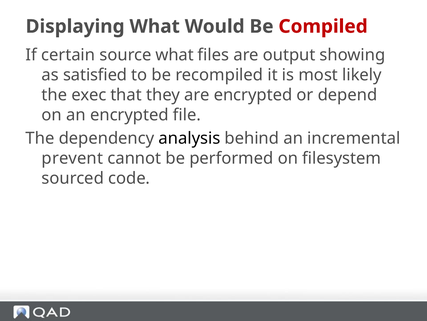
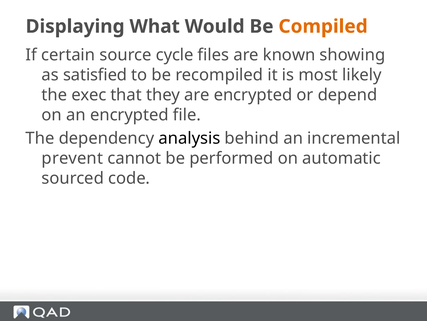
Compiled colour: red -> orange (323, 26)
source what: what -> cycle (175, 55)
output: output -> known (289, 55)
filesystem: filesystem -> automatic (342, 158)
